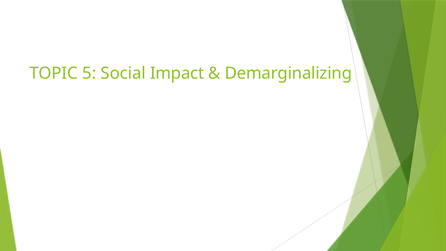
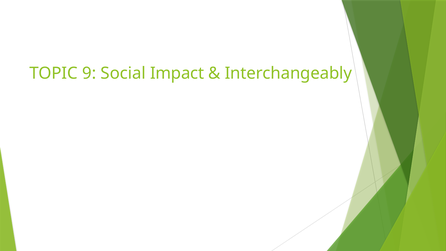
5: 5 -> 9 (89, 73)
Demarginalizing: Demarginalizing -> Interchangeably (288, 73)
